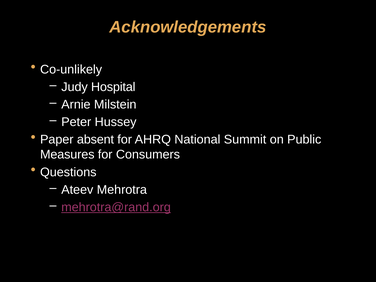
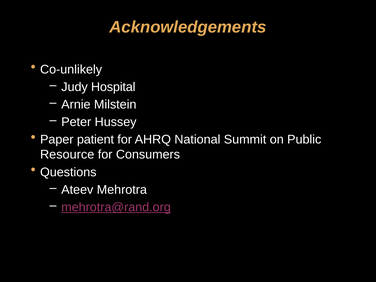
absent: absent -> patient (95, 140)
Measures: Measures -> Resource (67, 155)
